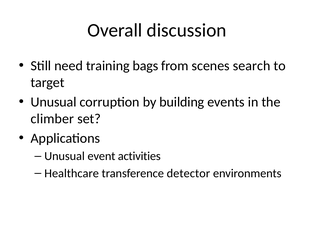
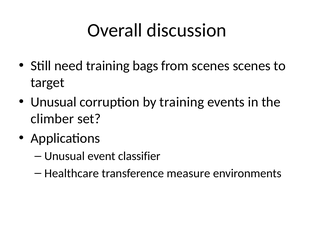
scenes search: search -> scenes (252, 66)
by building: building -> training (182, 102)
activities: activities -> classifier (139, 156)
detector: detector -> measure (188, 174)
